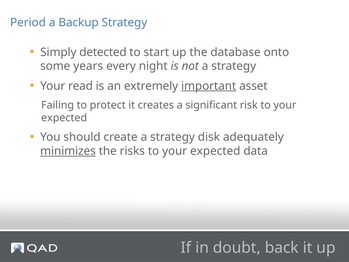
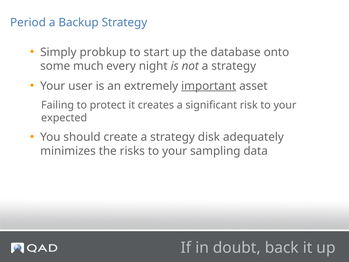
detected: detected -> probkup (103, 52)
years: years -> much (88, 66)
read: read -> user (80, 86)
minimizes underline: present -> none (68, 151)
risks to your expected: expected -> sampling (215, 151)
